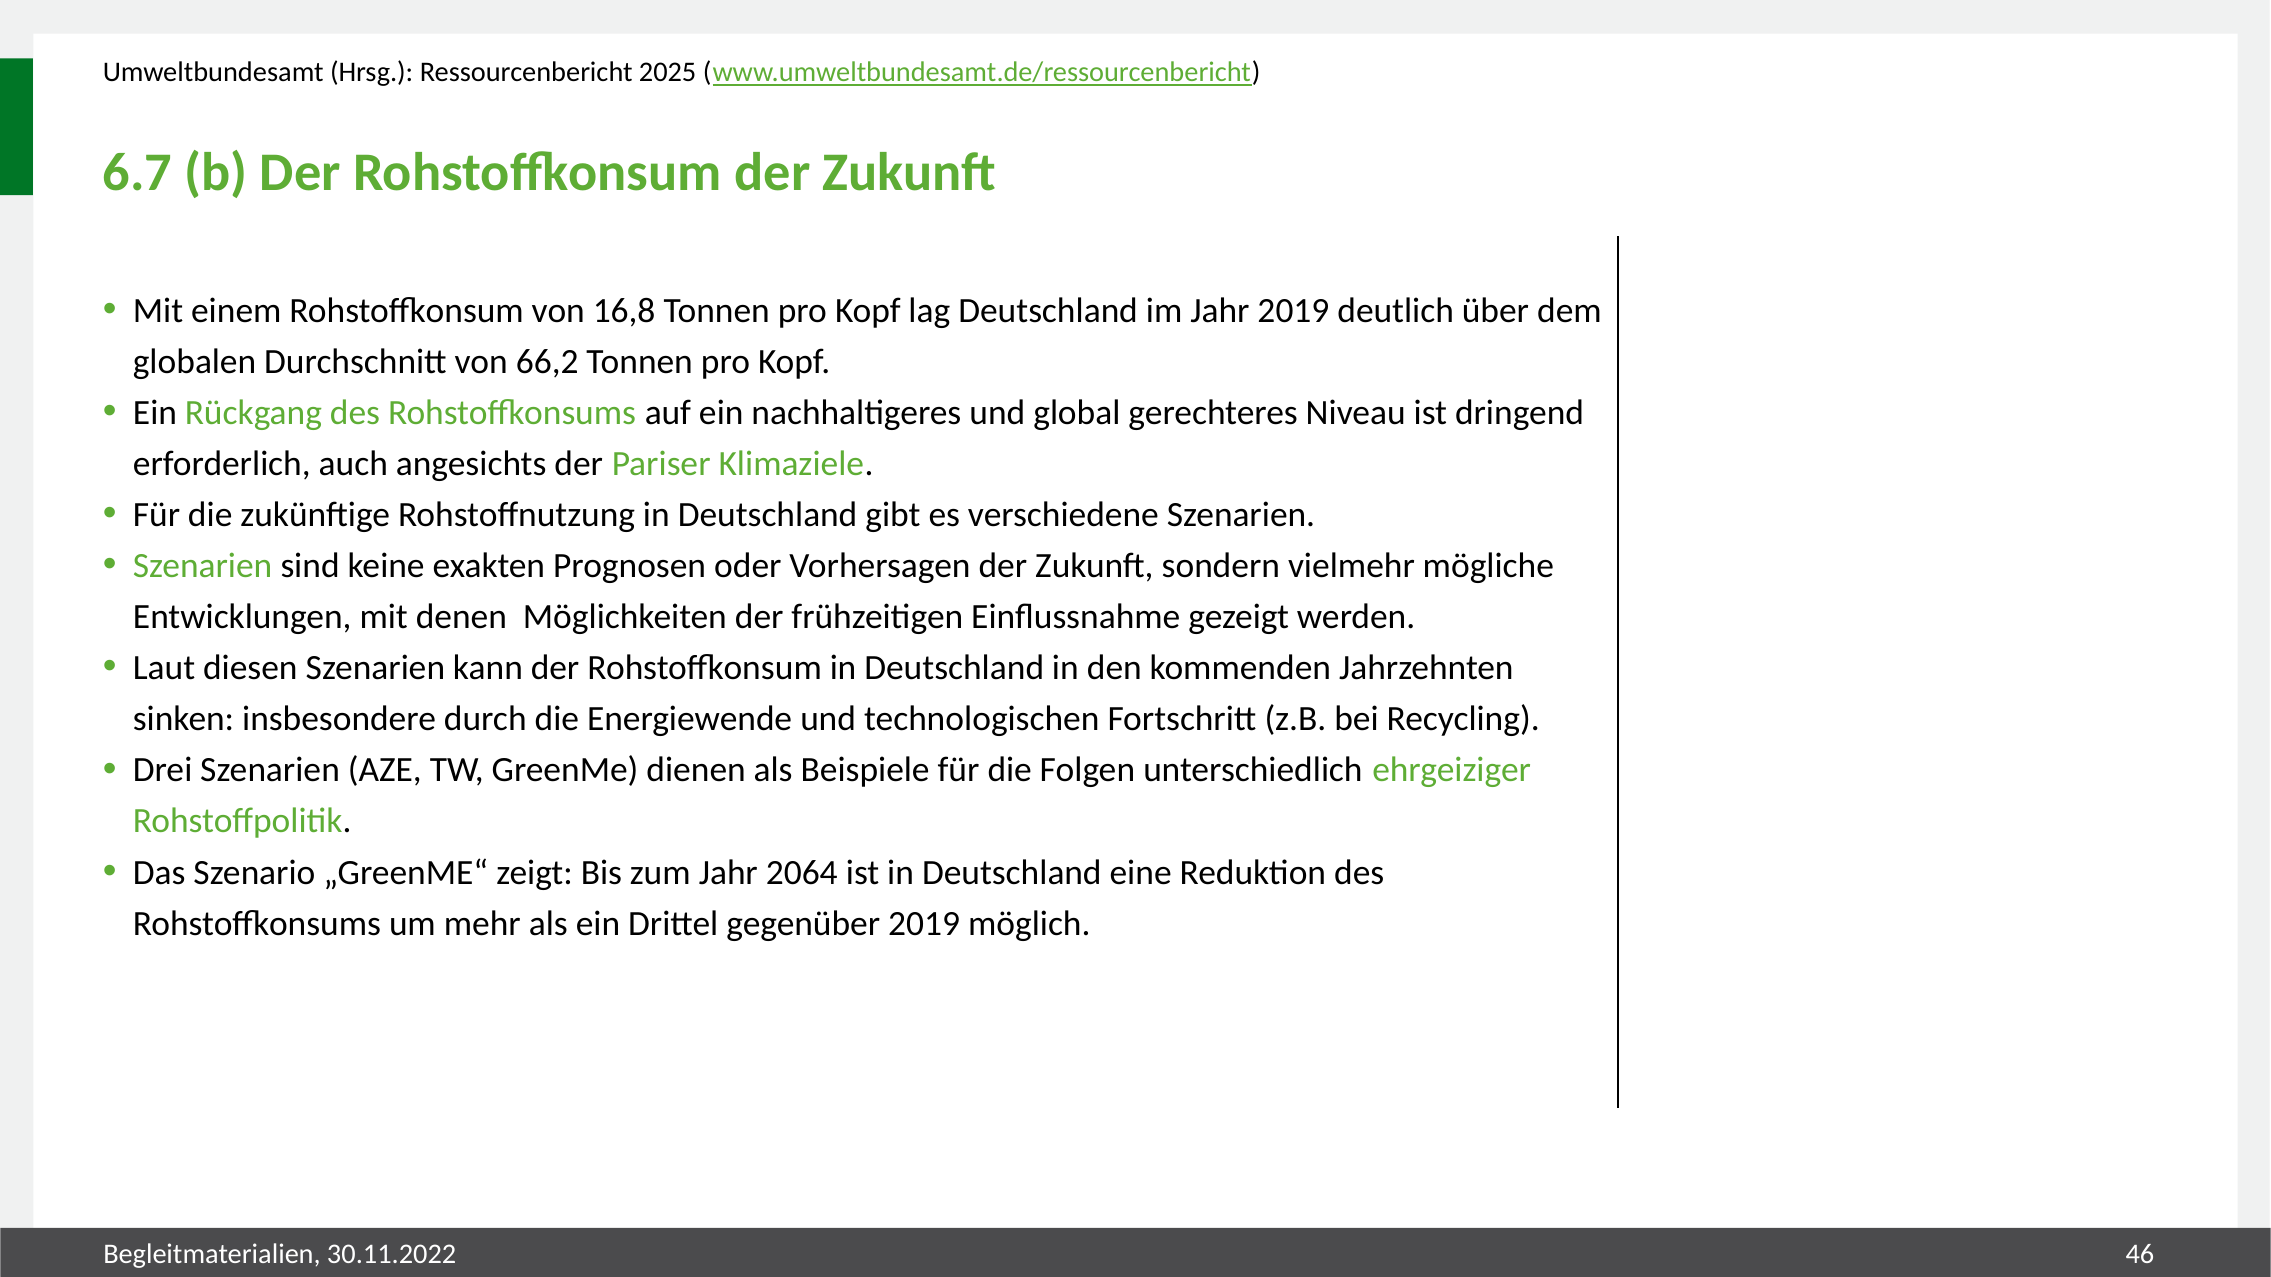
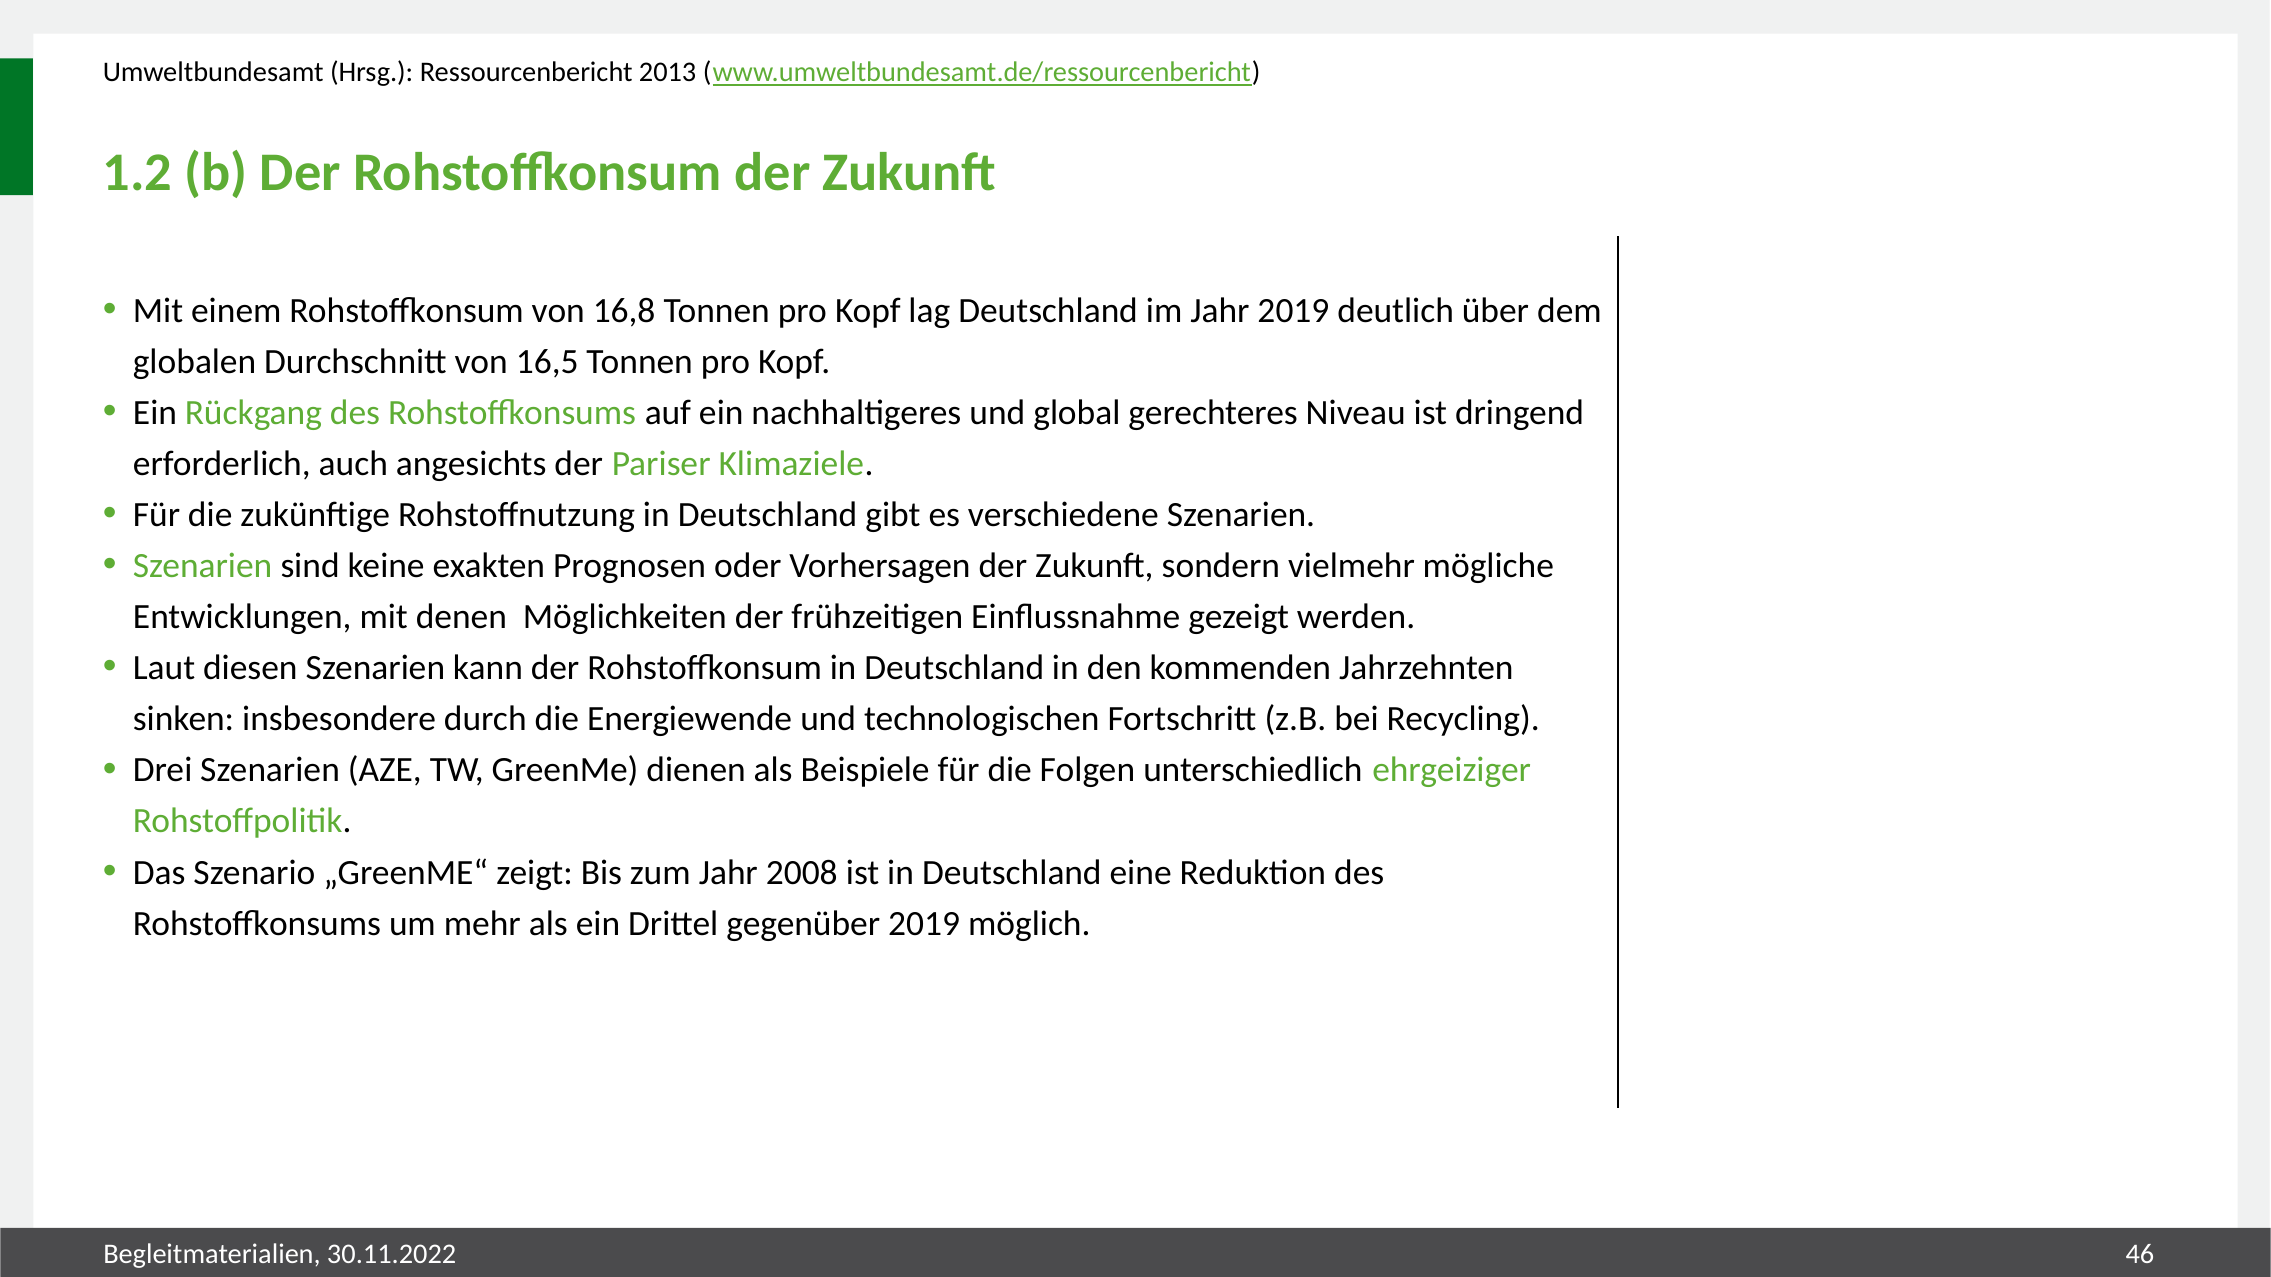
2025: 2025 -> 2013 (668, 73)
6.7: 6.7 -> 1.2 (138, 173)
66,2: 66,2 -> 16,5 (547, 362)
2064: 2064 -> 2008 (802, 873)
